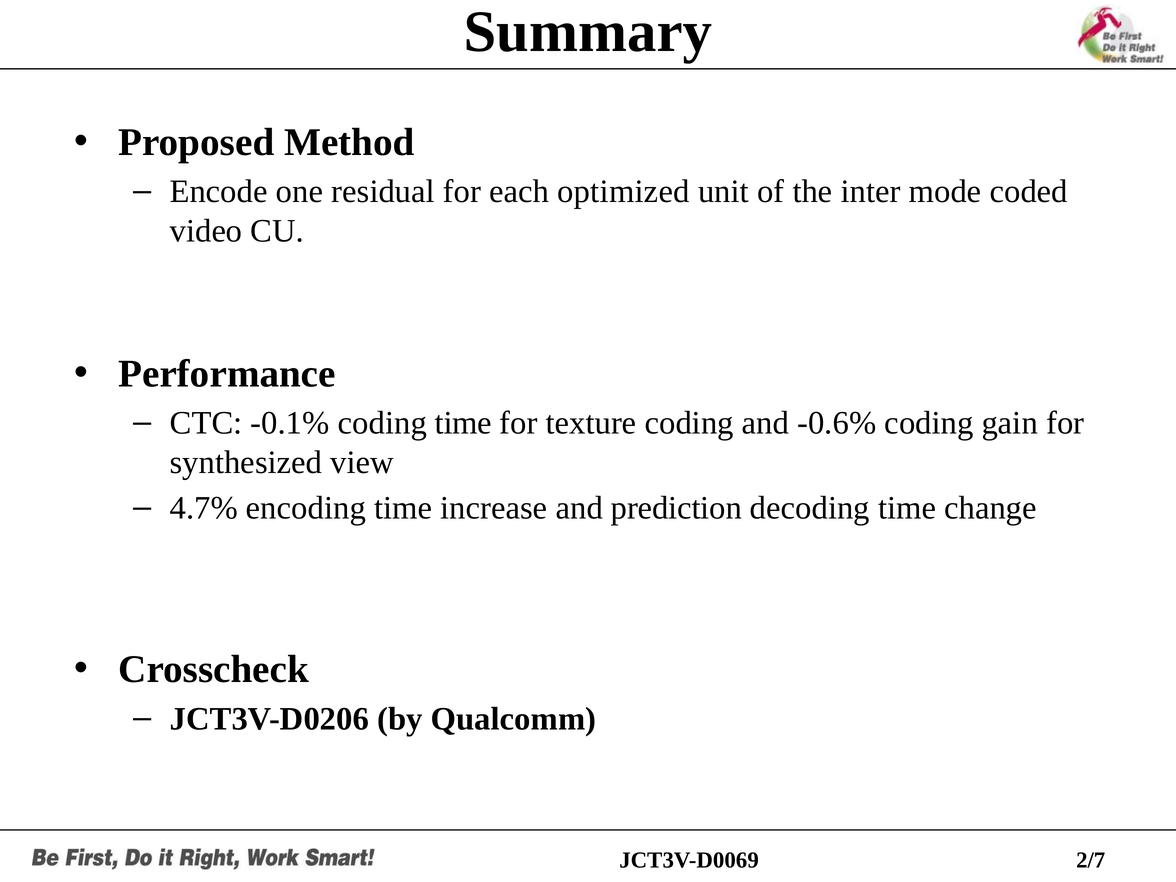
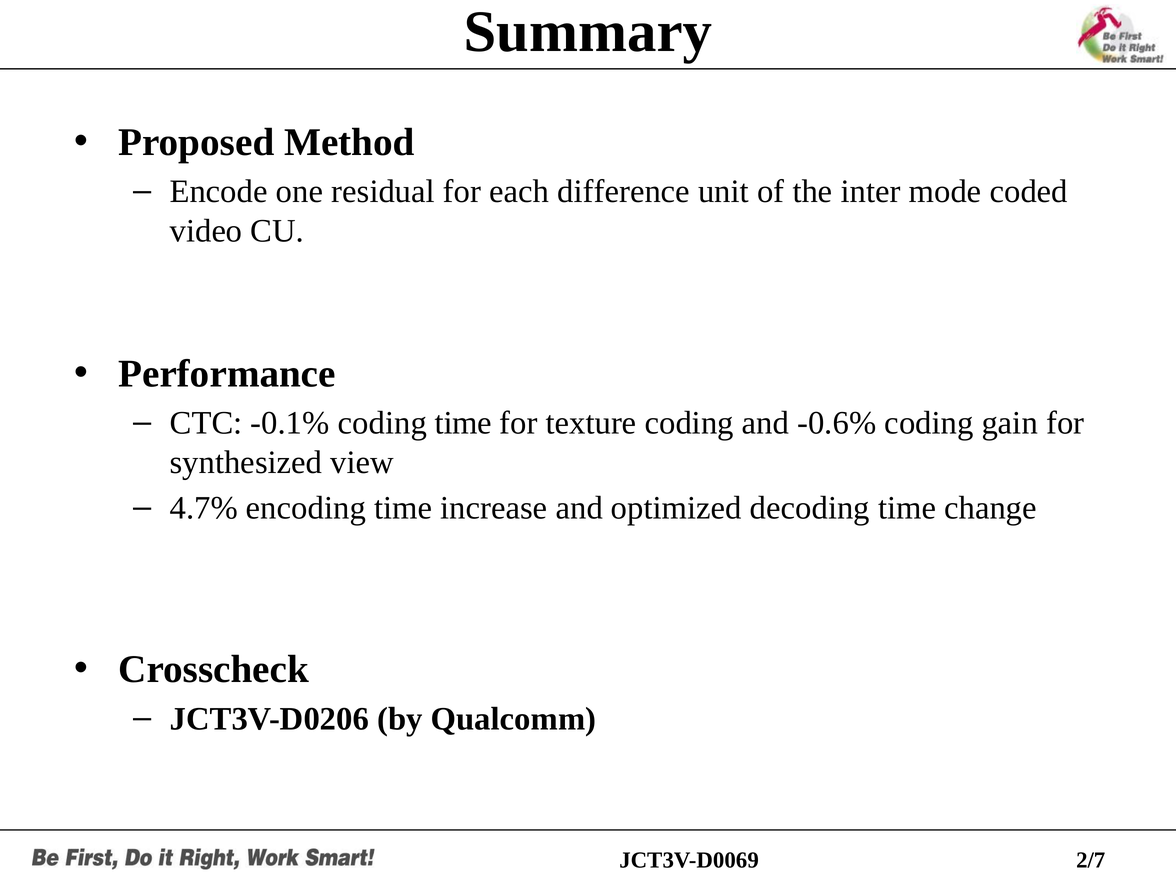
optimized: optimized -> difference (624, 192)
prediction: prediction -> optimized (676, 508)
